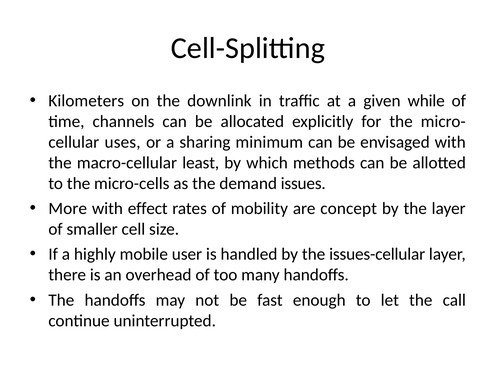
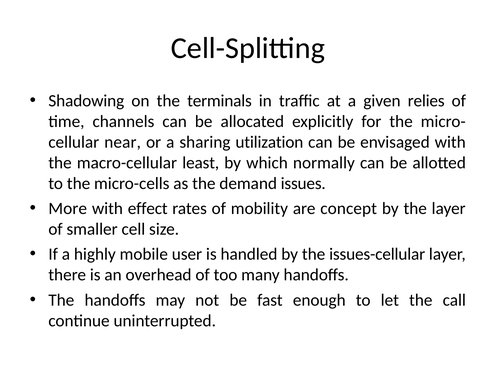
Kilometers: Kilometers -> Shadowing (86, 101)
downlink: downlink -> terminals (219, 101)
while: while -> relies (426, 101)
uses: uses -> near (123, 142)
minimum: minimum -> utilization (269, 142)
methods: methods -> normally (324, 163)
